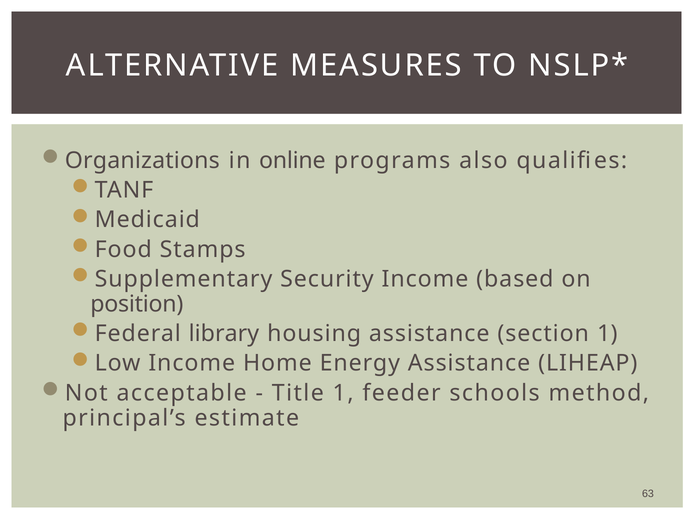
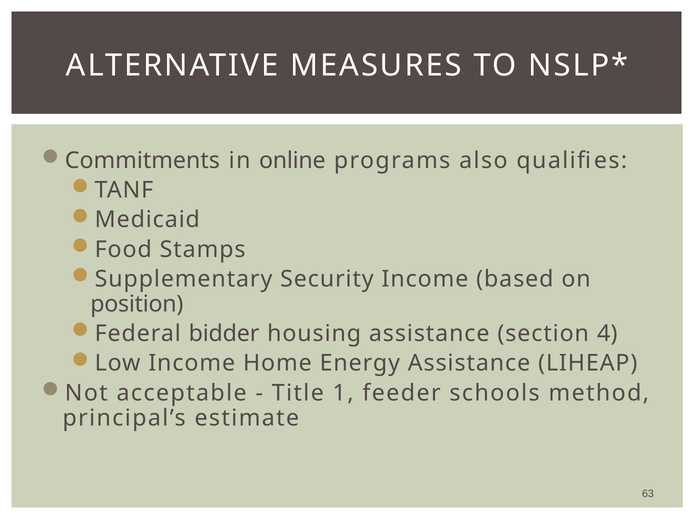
Organizations: Organizations -> Commitments (142, 161)
library: library -> bidder (224, 334)
section 1: 1 -> 4 (607, 334)
